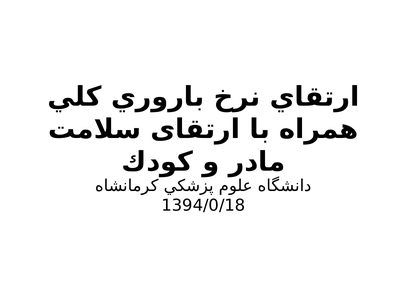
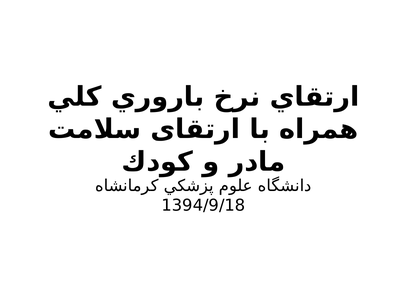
1394/0/18: 1394/0/18 -> 1394/9/18 (203, 206)
